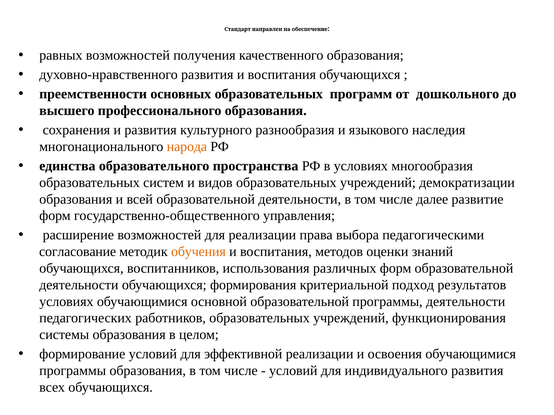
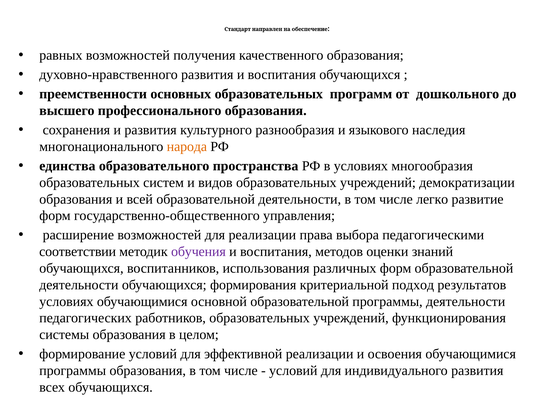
далее: далее -> легко (432, 199)
согласование: согласование -> соответствии (78, 252)
обучения colour: orange -> purple (198, 252)
